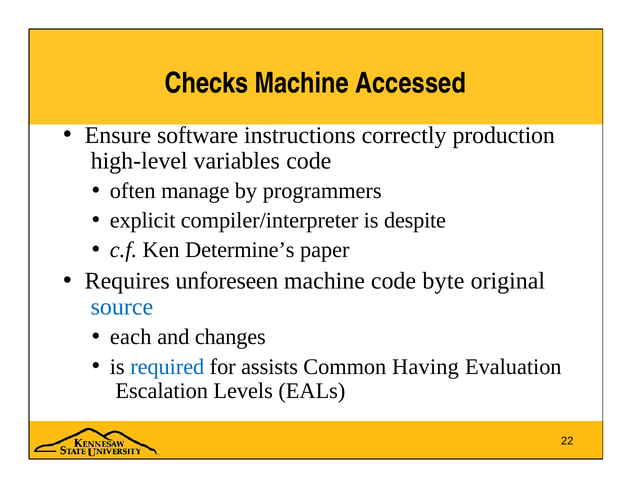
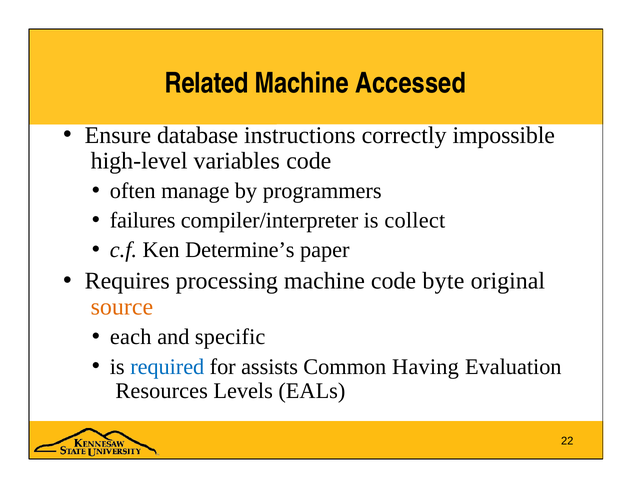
Checks: Checks -> Related (207, 83)
software: software -> database (198, 135)
production: production -> impossible (504, 135)
explicit: explicit -> failures (143, 221)
despite: despite -> collect (415, 221)
unforeseen: unforeseen -> processing (227, 281)
source colour: blue -> orange (122, 307)
changes: changes -> specific (230, 337)
Escalation: Escalation -> Resources (162, 391)
